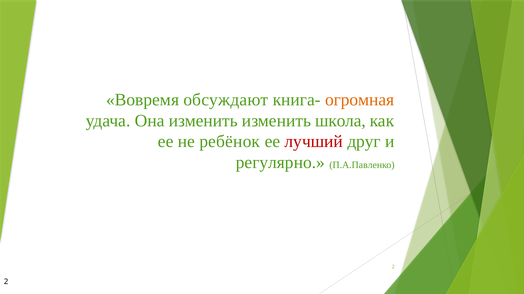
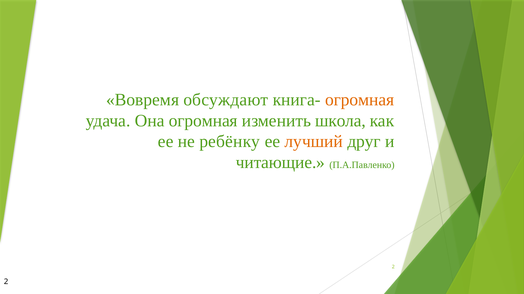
Она изменить: изменить -> огромная (203, 121)
ребёнок: ребёнок -> ребёнку (230, 142)
лучший colour: red -> orange (314, 142)
регулярно: регулярно -> читающие (280, 163)
